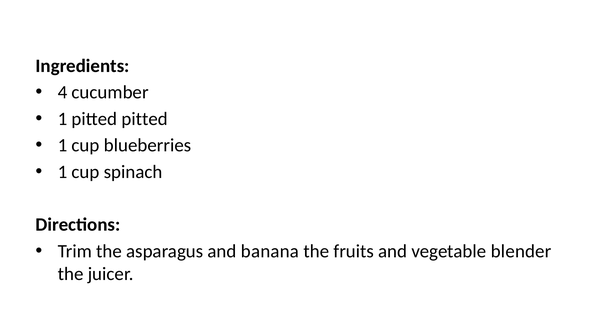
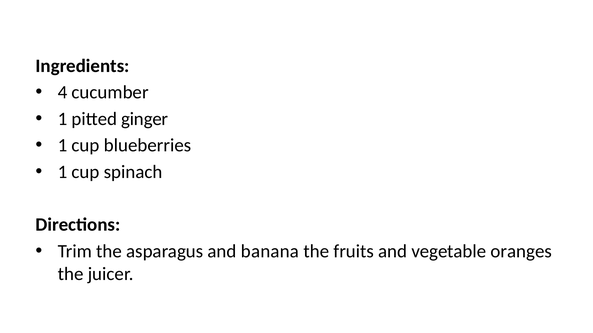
pitted pitted: pitted -> ginger (145, 119)
blender: blender -> oranges (521, 252)
